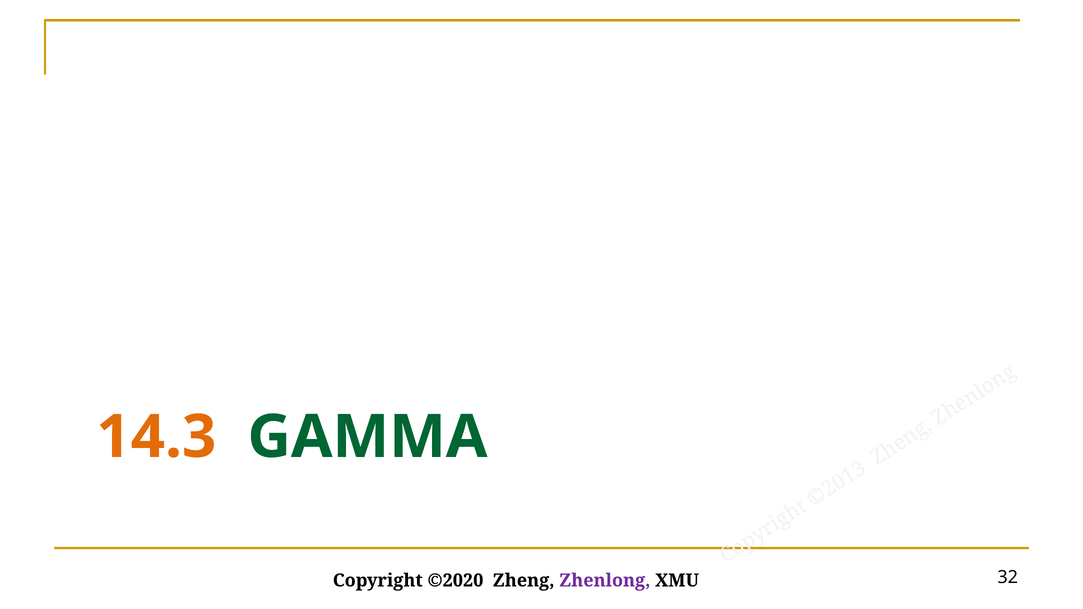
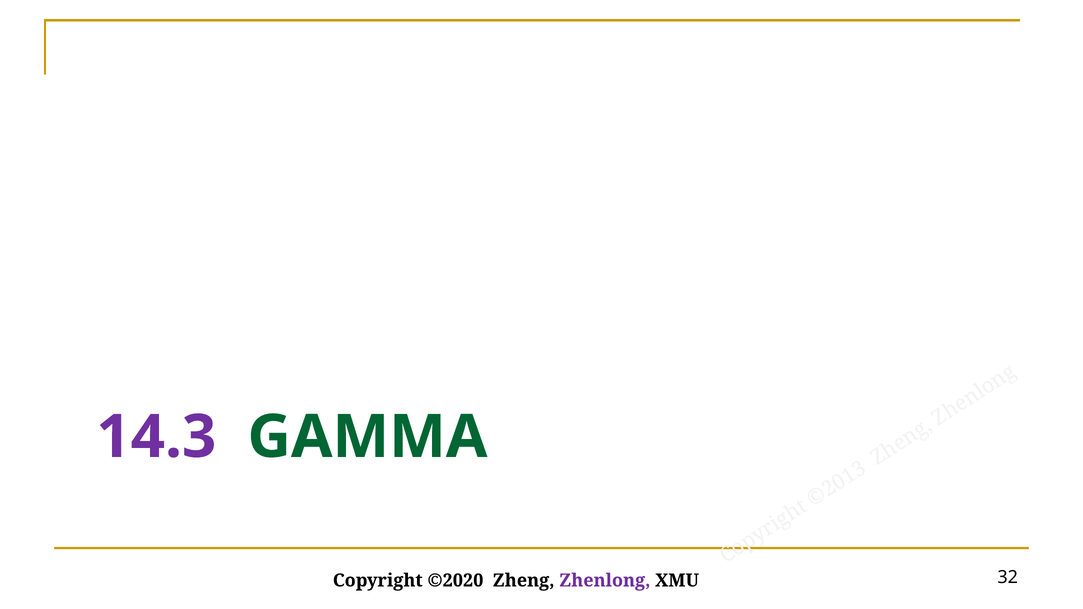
14.3 colour: orange -> purple (156, 437)
